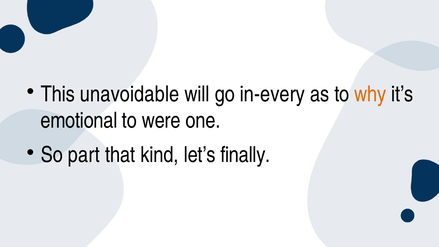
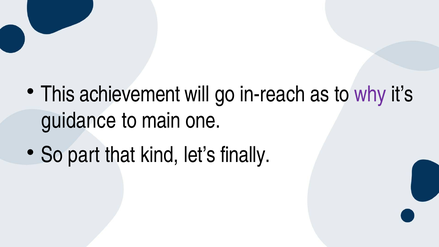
unavoidable: unavoidable -> achievement (130, 94)
in-every: in-every -> in-reach (272, 94)
why colour: orange -> purple (370, 94)
emotional: emotional -> guidance (79, 121)
were: were -> main (161, 121)
